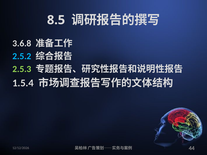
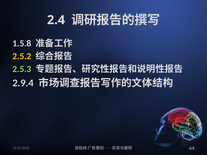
8.5: 8.5 -> 2.4 (56, 20)
3.6.8: 3.6.8 -> 1.5.8 (22, 43)
2.5.2 colour: light blue -> yellow (22, 56)
1.5.4: 1.5.4 -> 2.9.4 (23, 83)
